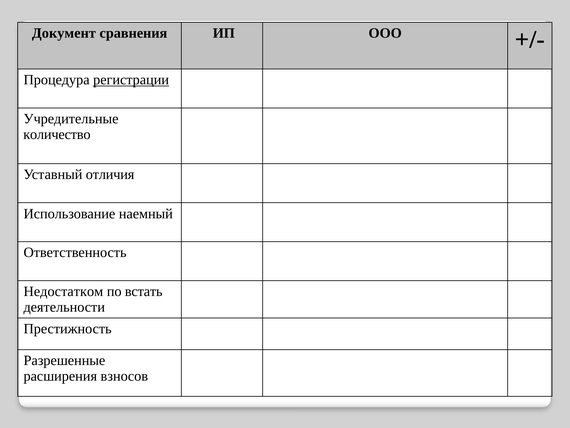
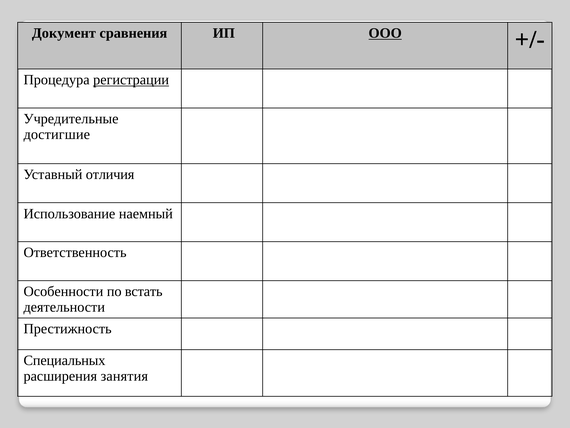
ООО underline: none -> present (385, 33)
количество: количество -> достигшие (57, 134)
Недостатком: Недостатком -> Особенности (63, 291)
Разрешенные: Разрешенные -> Специальных (64, 360)
взносов: взносов -> занятия (124, 376)
